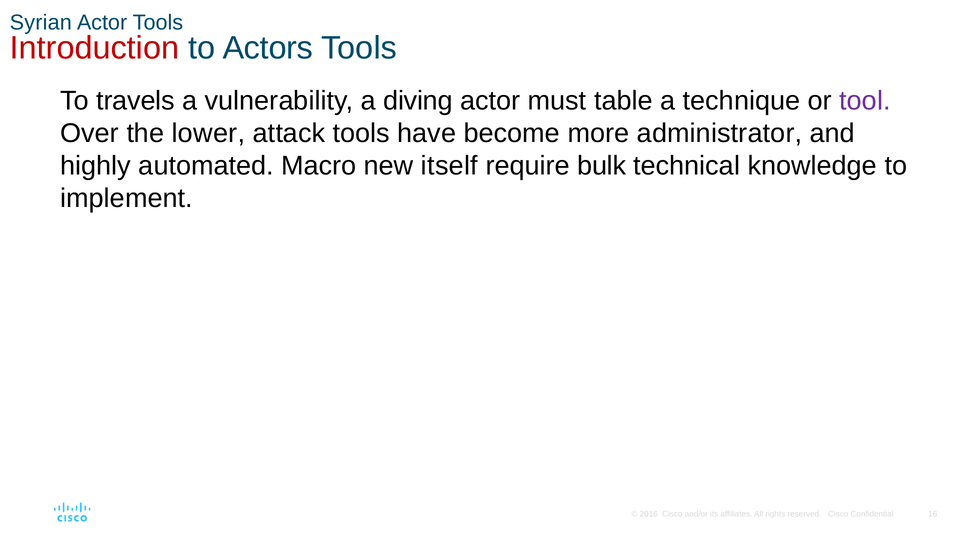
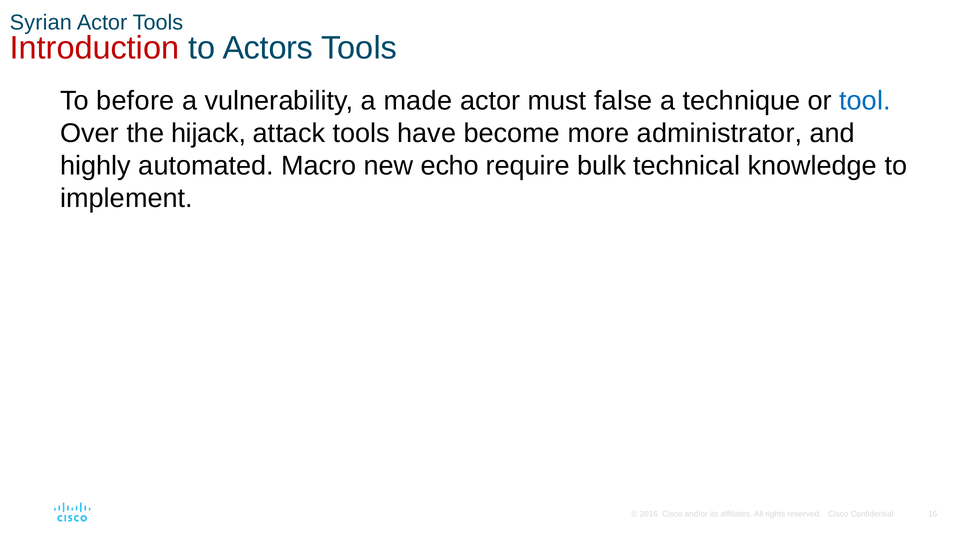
travels: travels -> before (135, 101)
diving: diving -> made (418, 101)
table: table -> false (623, 101)
tool colour: purple -> blue (865, 101)
lower: lower -> hijack (209, 133)
itself: itself -> echo (450, 166)
